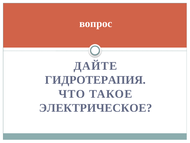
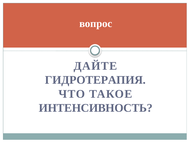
ЭЛЕКТРИЧЕСКОЕ: ЭЛЕКТРИЧЕСКОЕ -> ИНТЕНСИВНОСТЬ (96, 107)
